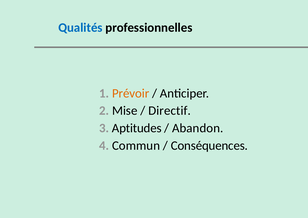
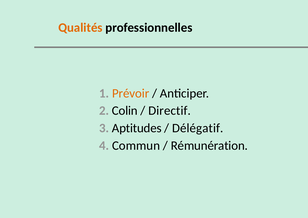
Qualités colour: blue -> orange (80, 28)
Mise: Mise -> Colin (125, 110)
Abandon: Abandon -> Délégatif (198, 128)
Conséquences: Conséquences -> Rémunération (209, 145)
